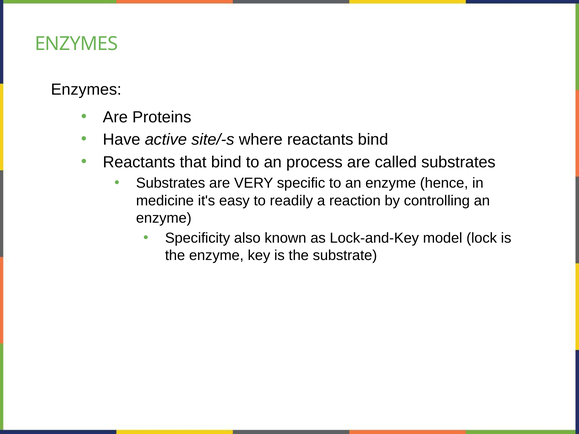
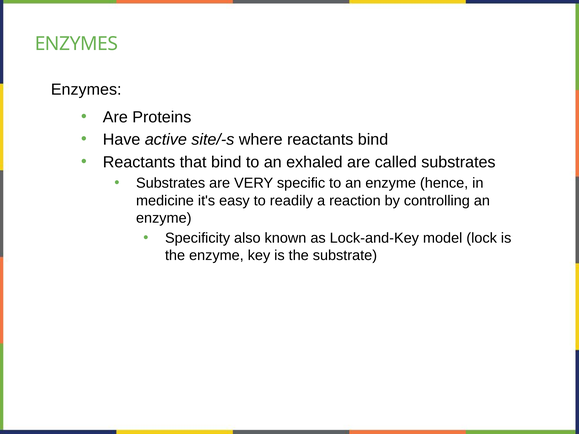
process: process -> exhaled (314, 162)
